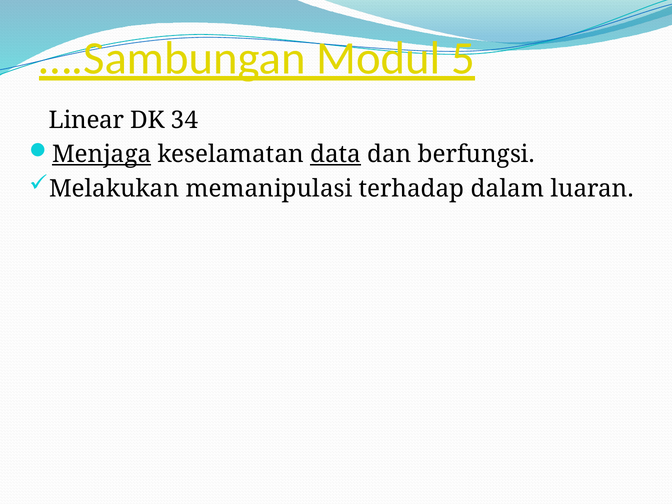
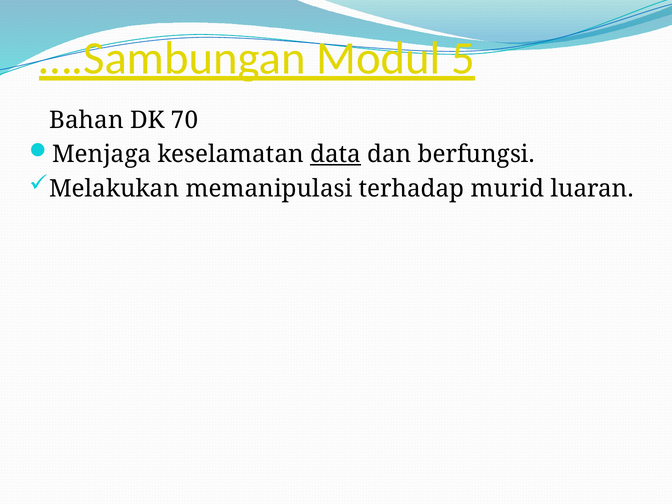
Linear: Linear -> Bahan (86, 120)
34: 34 -> 70 (185, 120)
Menjaga underline: present -> none (102, 154)
dalam: dalam -> murid (507, 189)
